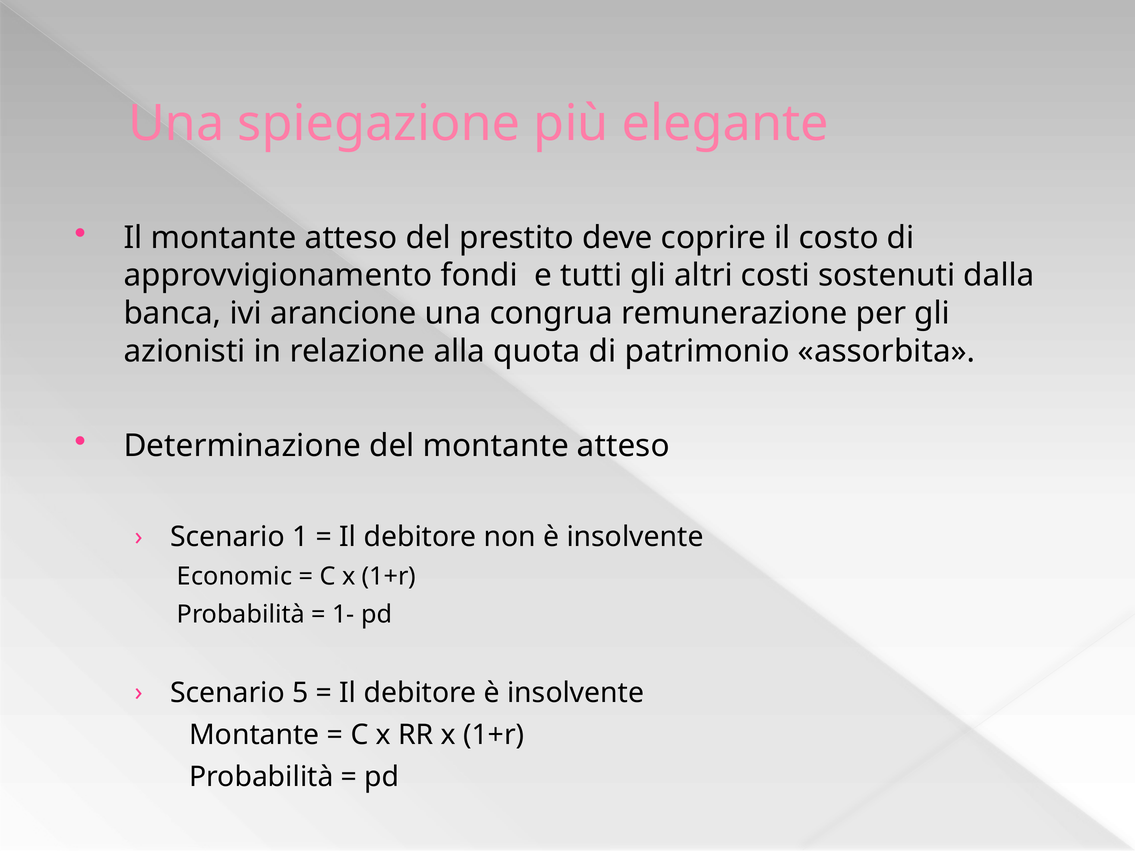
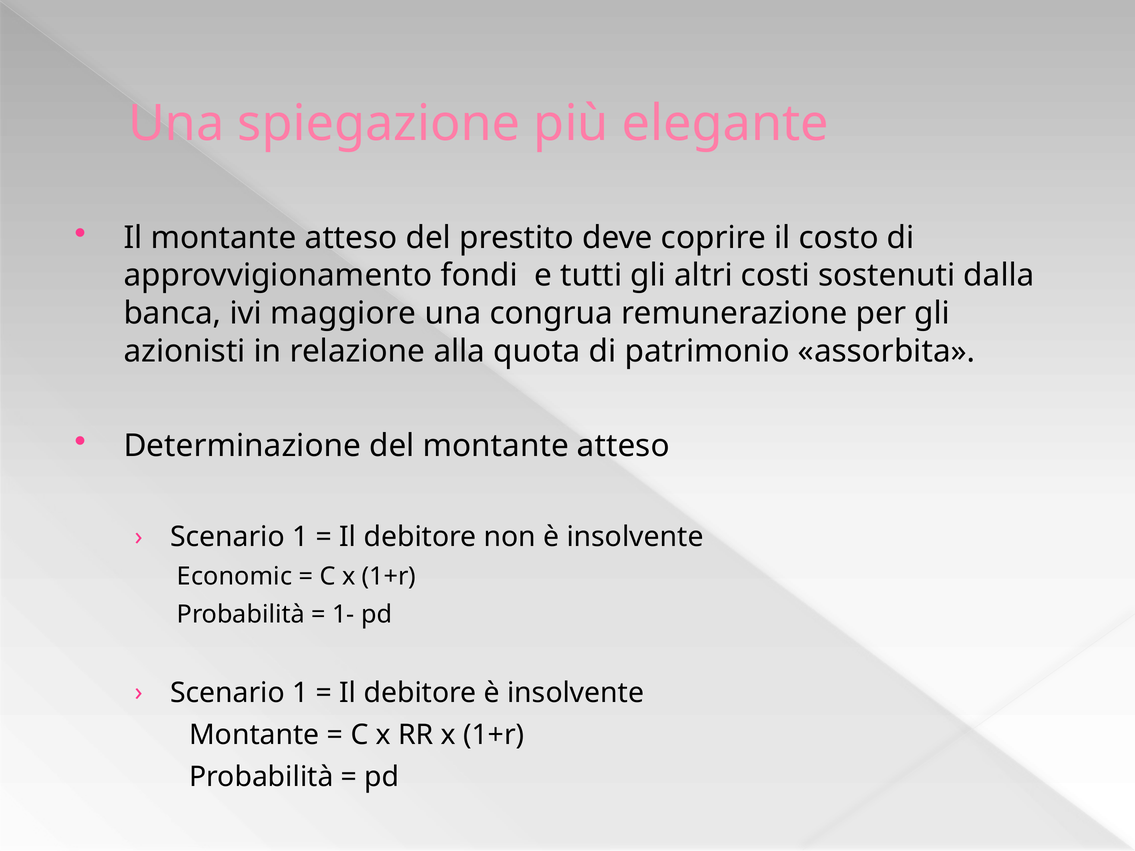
arancione: arancione -> maggiore (343, 314)
5: 5 -> 1 (300, 693)
